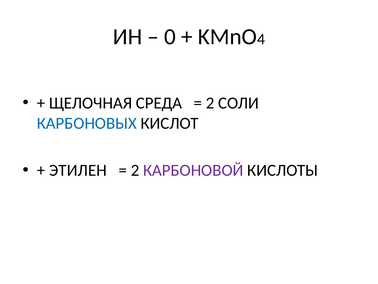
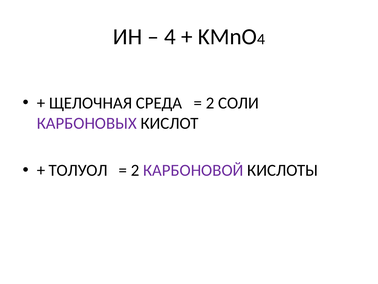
0: 0 -> 4 (170, 37)
КАРБОНОВЫХ colour: blue -> purple (87, 123)
ЭТИЛЕН: ЭТИЛЕН -> ТОЛУОЛ (78, 170)
